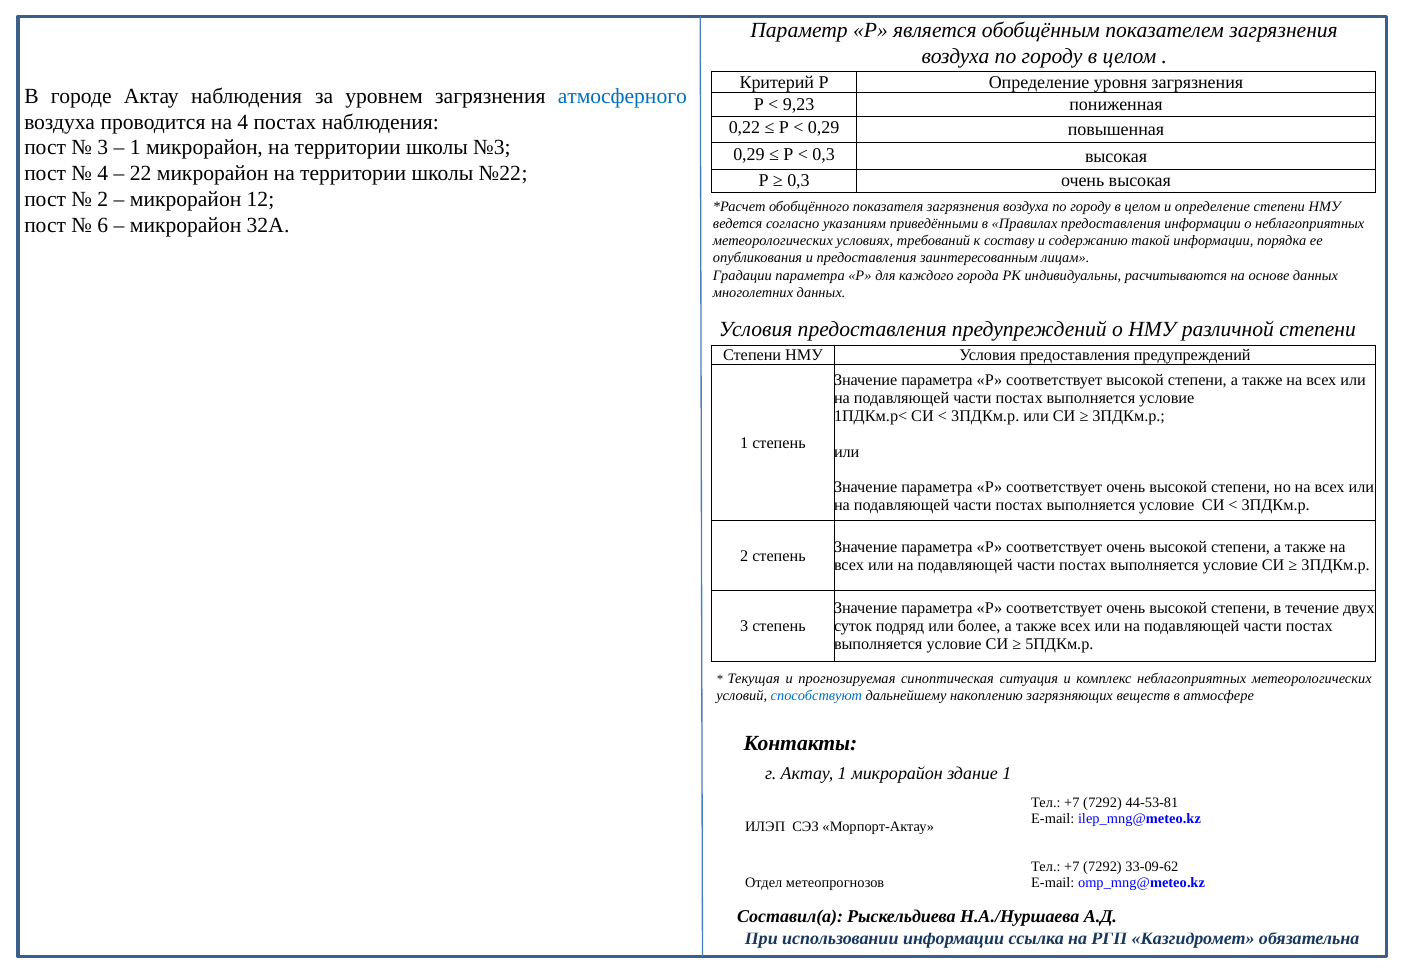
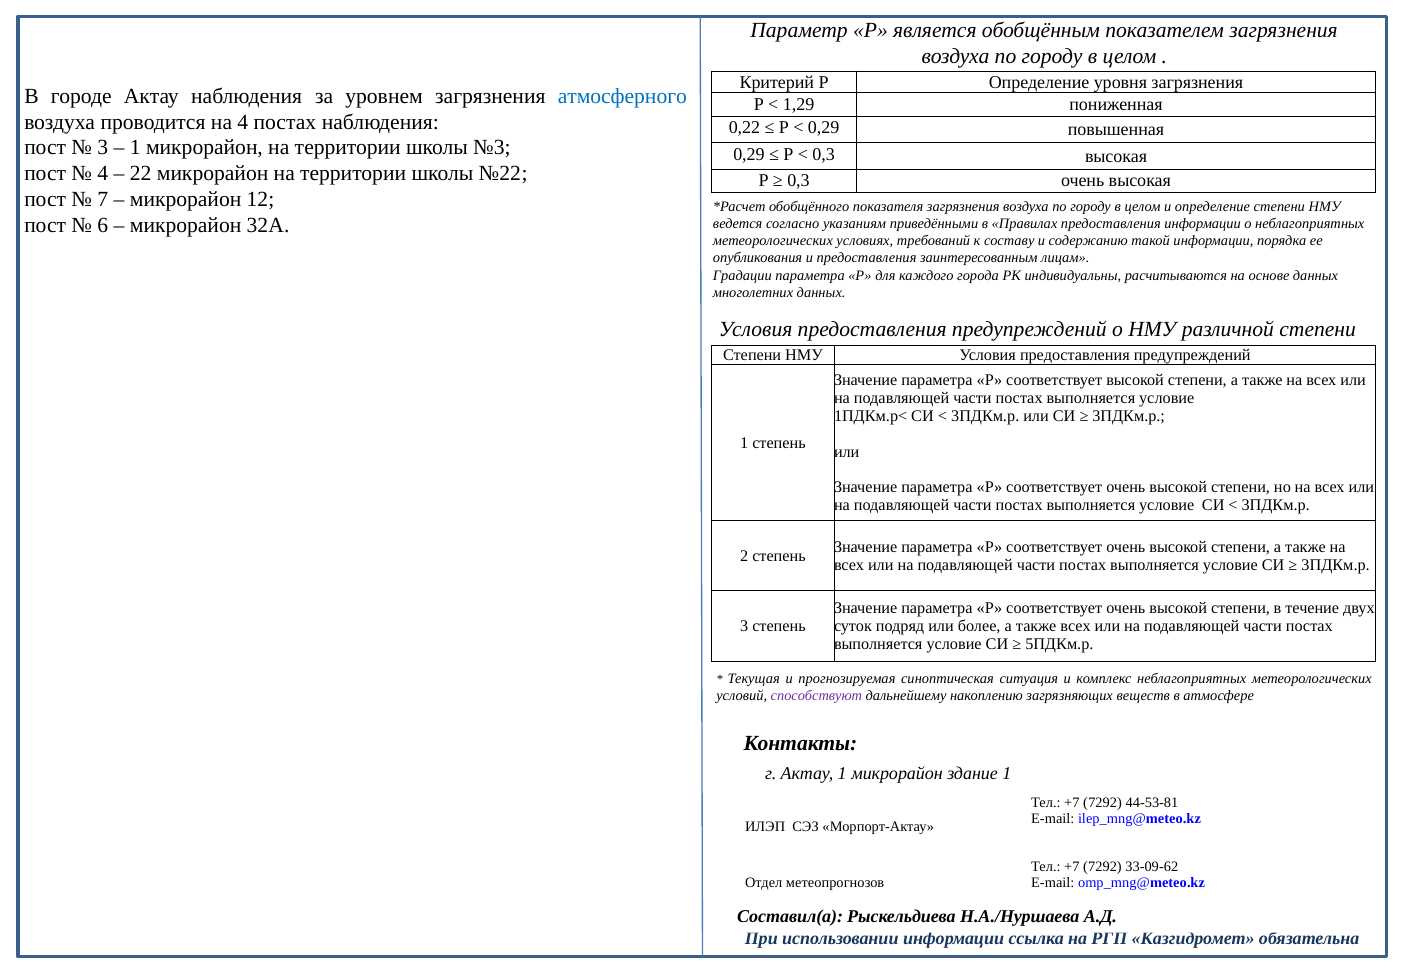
9,23: 9,23 -> 1,29 (799, 104)
2: 2 -> 7 (103, 200)
способствуют colour: blue -> purple (816, 695)
